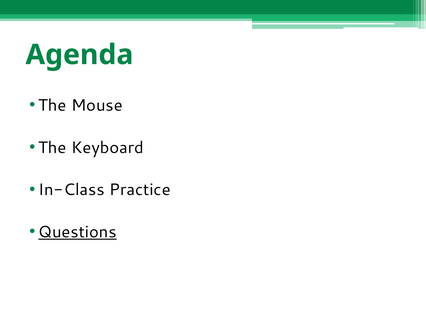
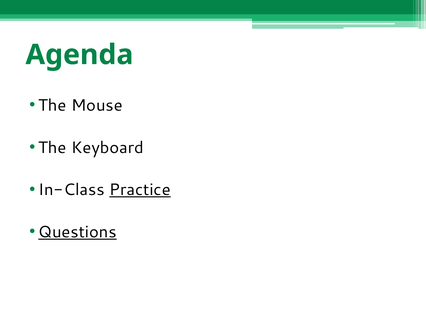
Practice underline: none -> present (140, 190)
